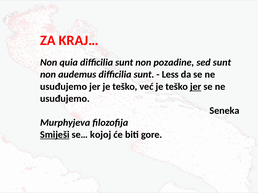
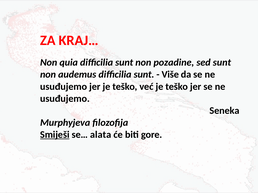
Less: Less -> Više (170, 75)
jer underline: present -> none (196, 87)
kojoj: kojoj -> alata (101, 135)
